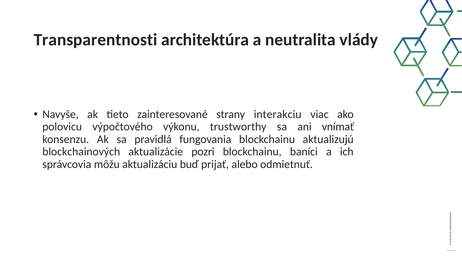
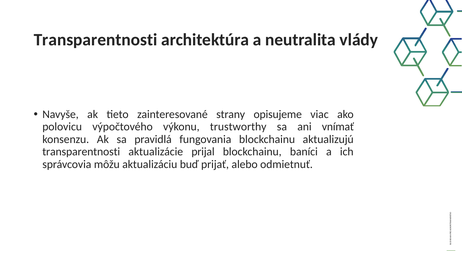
interakciu: interakciu -> opisujeme (278, 114)
blockchainových: blockchainových -> transparentnosti (81, 152)
pozri: pozri -> prijal (203, 152)
